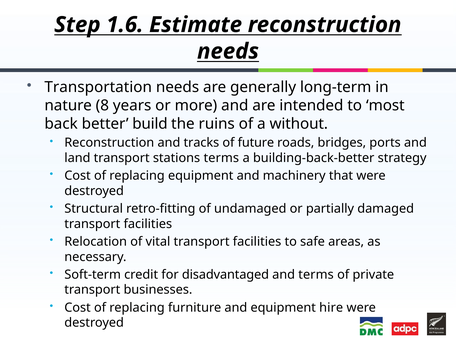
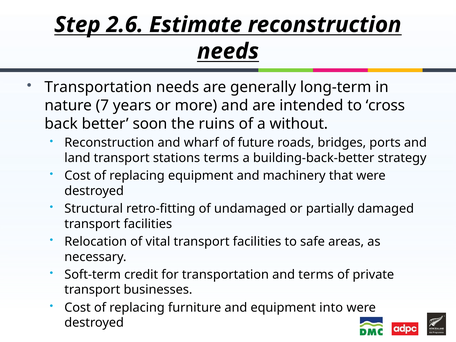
1.6: 1.6 -> 2.6 (125, 25)
8: 8 -> 7 (102, 105)
most: most -> cross (385, 105)
build: build -> soon (150, 124)
tracks: tracks -> wharf (201, 143)
for disadvantaged: disadvantaged -> transportation (225, 275)
hire: hire -> into (331, 308)
